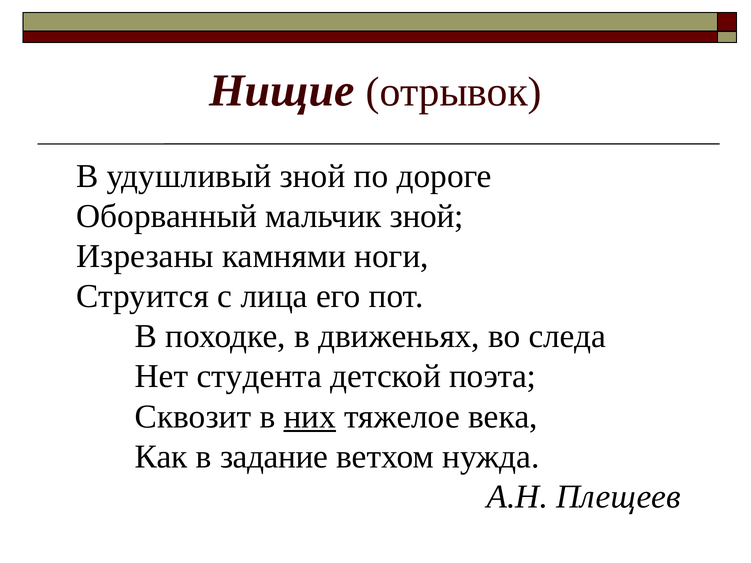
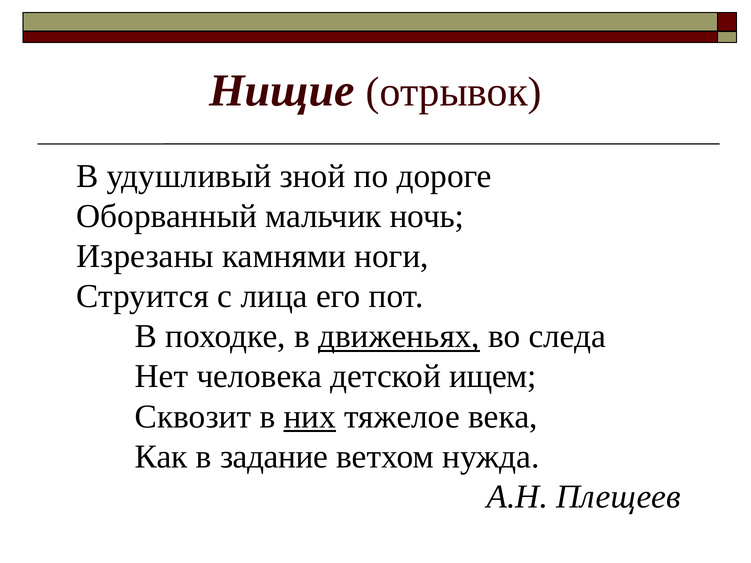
мальчик зной: зной -> ночь (427, 216)
движеньях underline: none -> present (399, 337)
студента: студента -> человека (259, 377)
поэта: поэта -> ищем (493, 377)
